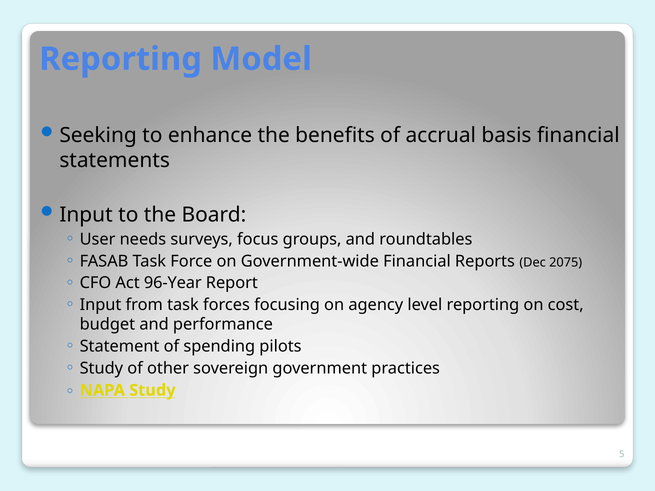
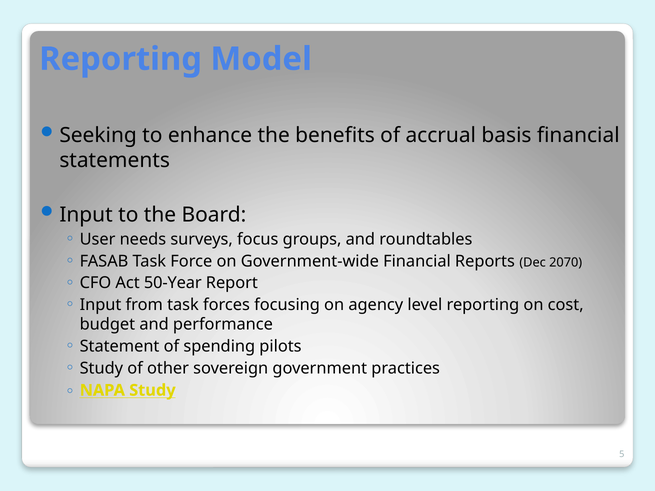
2075: 2075 -> 2070 (566, 262)
96-Year: 96-Year -> 50-Year (173, 283)
